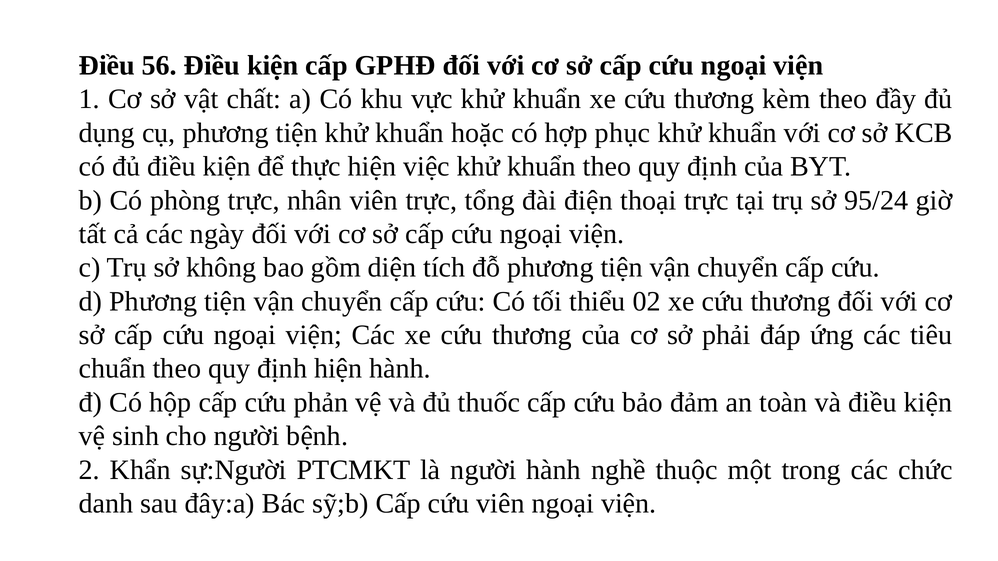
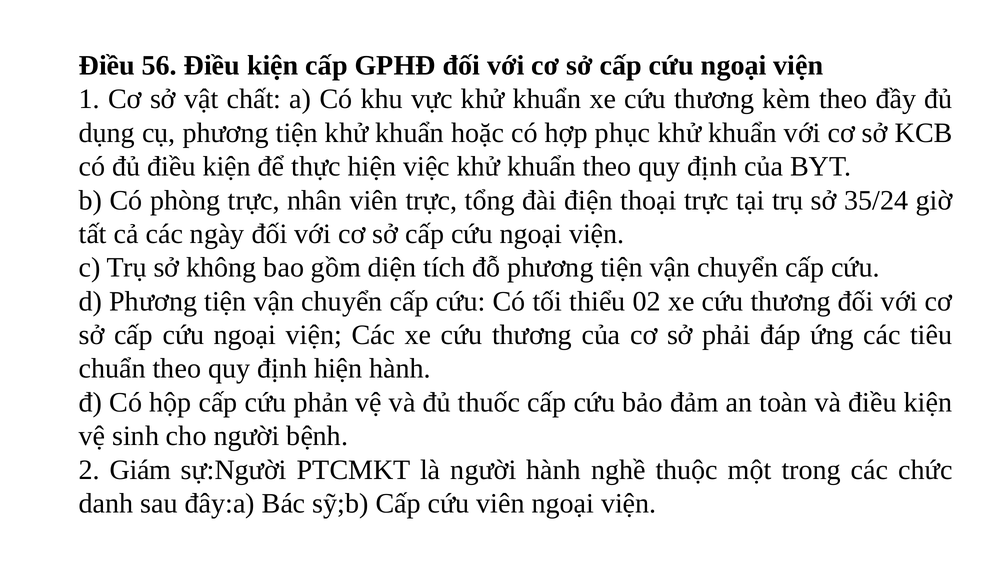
95/24: 95/24 -> 35/24 (876, 200)
Khẩn: Khẩn -> Giám (140, 470)
